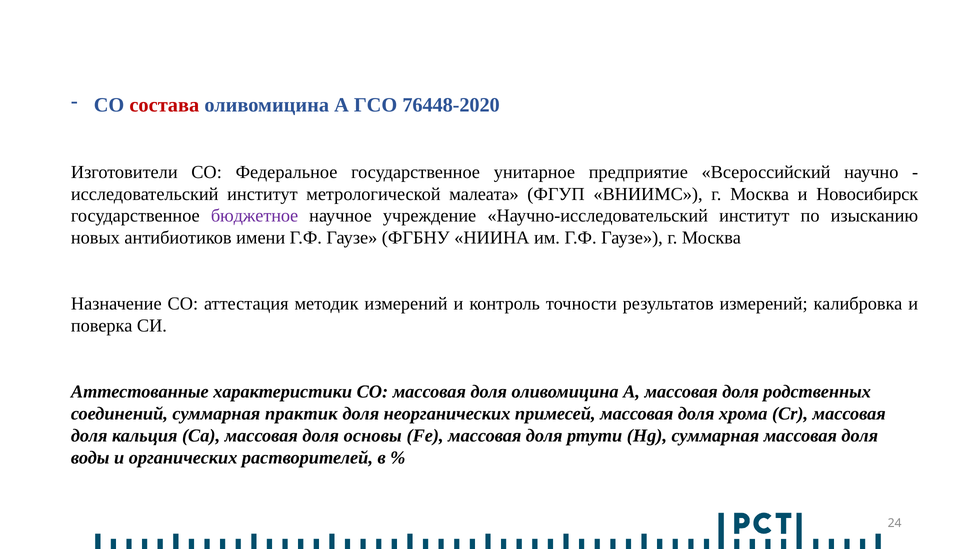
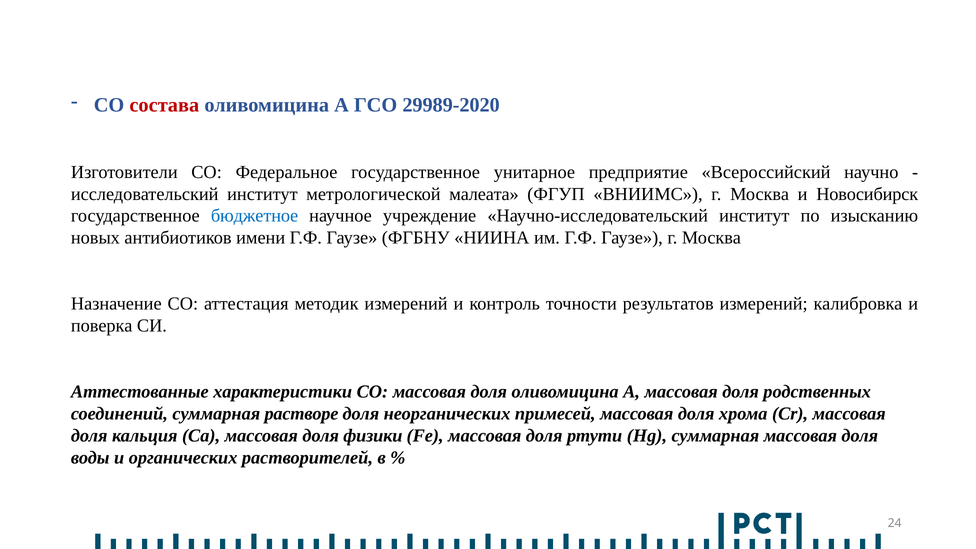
76448-2020: 76448-2020 -> 29989-2020 (451, 105)
бюджетное colour: purple -> blue (255, 216)
практик: практик -> растворе (301, 414)
основы: основы -> физики (373, 436)
